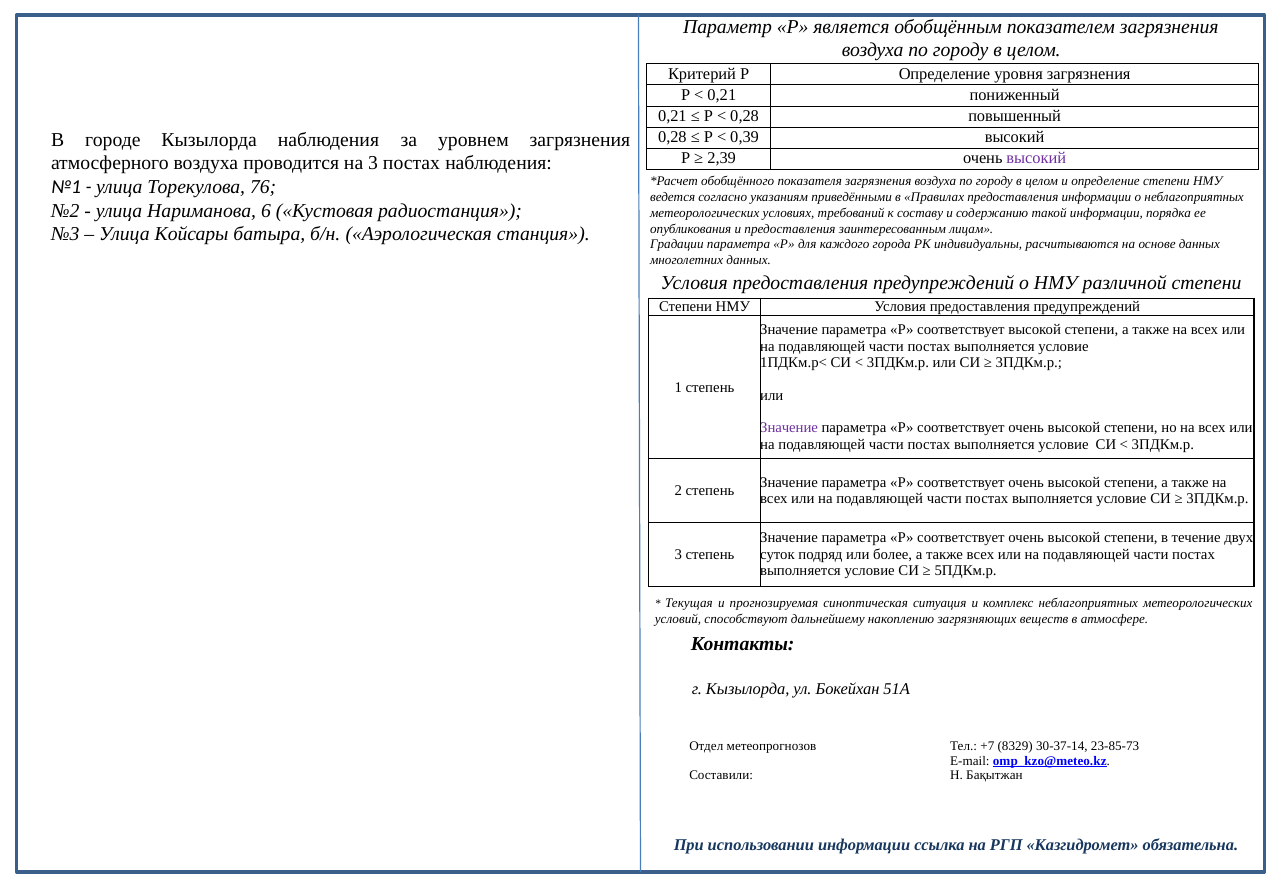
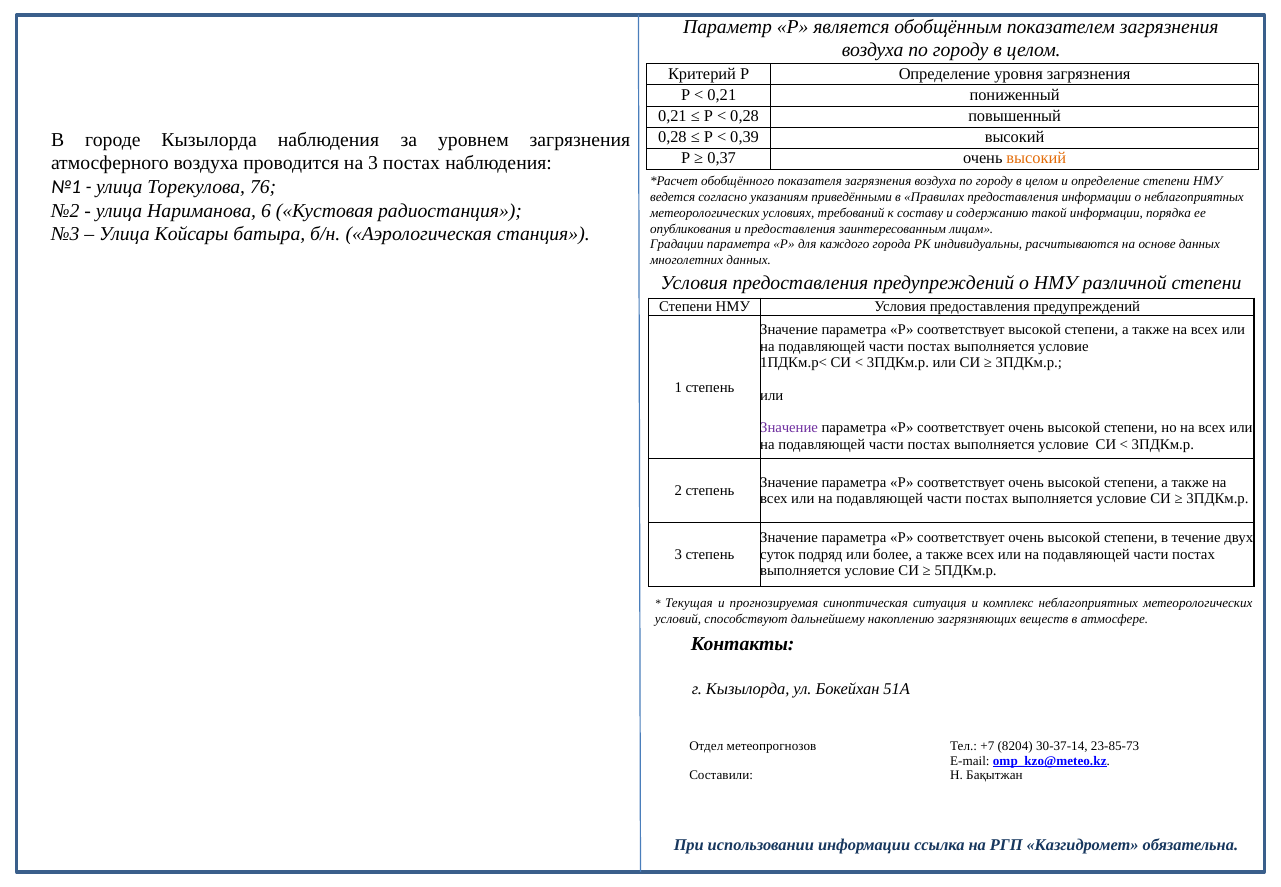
2,39: 2,39 -> 0,37 (722, 159)
высокий colour: purple -> orange (1036, 159)
8329: 8329 -> 8204 (1015, 746)
